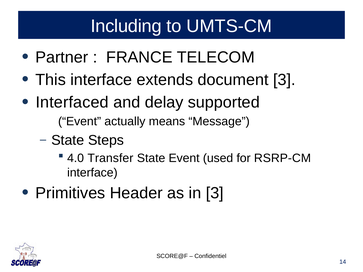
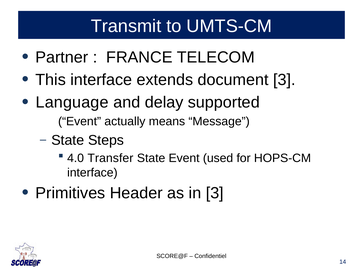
Including: Including -> Transmit (126, 26)
Interfaced: Interfaced -> Language (72, 103)
RSRP-CM: RSRP-CM -> HOPS-CM (283, 158)
